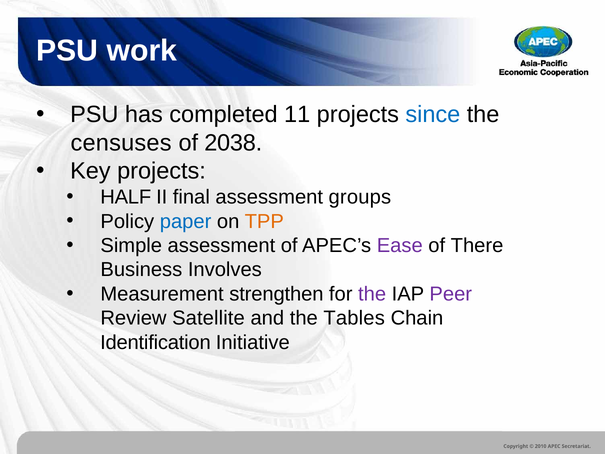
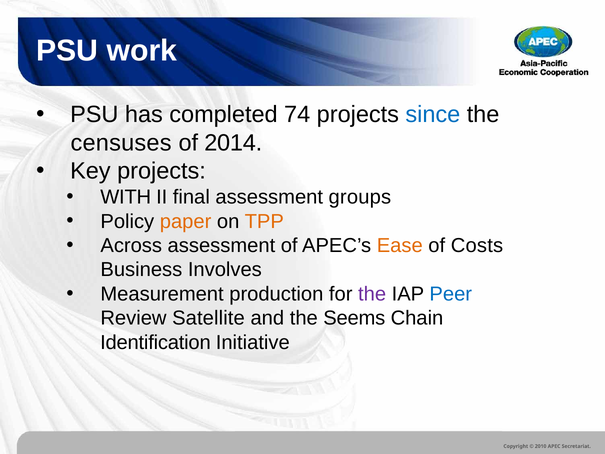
11: 11 -> 74 (297, 115)
2038: 2038 -> 2014 (233, 143)
HALF: HALF -> WITH (126, 197)
paper colour: blue -> orange (186, 221)
Simple: Simple -> Across (131, 245)
Ease colour: purple -> orange (400, 245)
There: There -> Costs (477, 245)
strengthen: strengthen -> production (276, 294)
Peer colour: purple -> blue (451, 294)
Tables: Tables -> Seems (354, 318)
